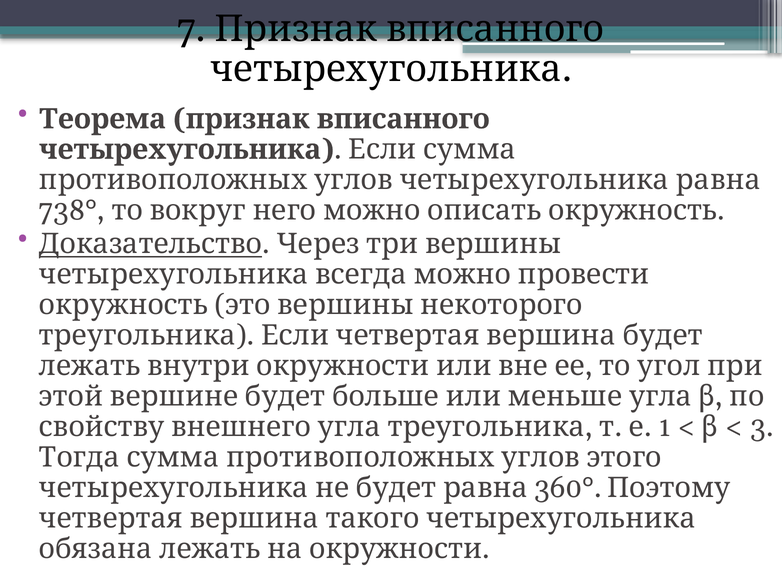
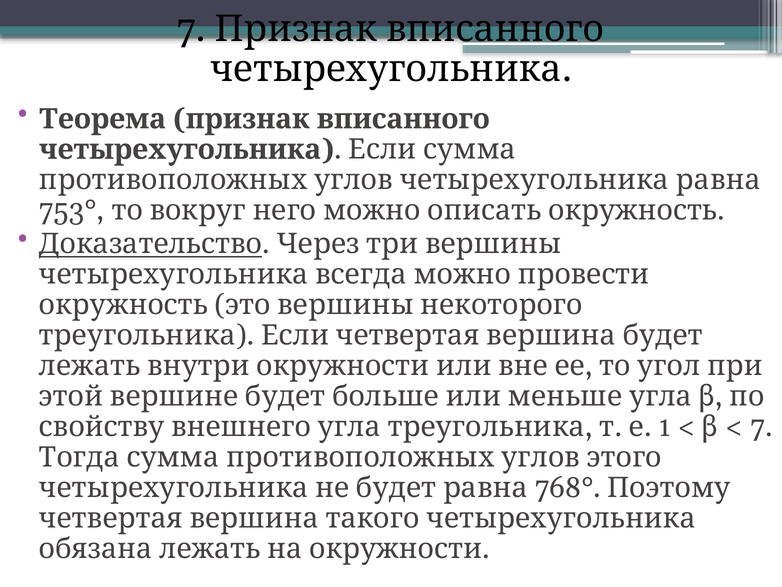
738°: 738° -> 753° (72, 210)
3: 3 -> 7 (762, 427)
360°: 360° -> 768° (568, 488)
